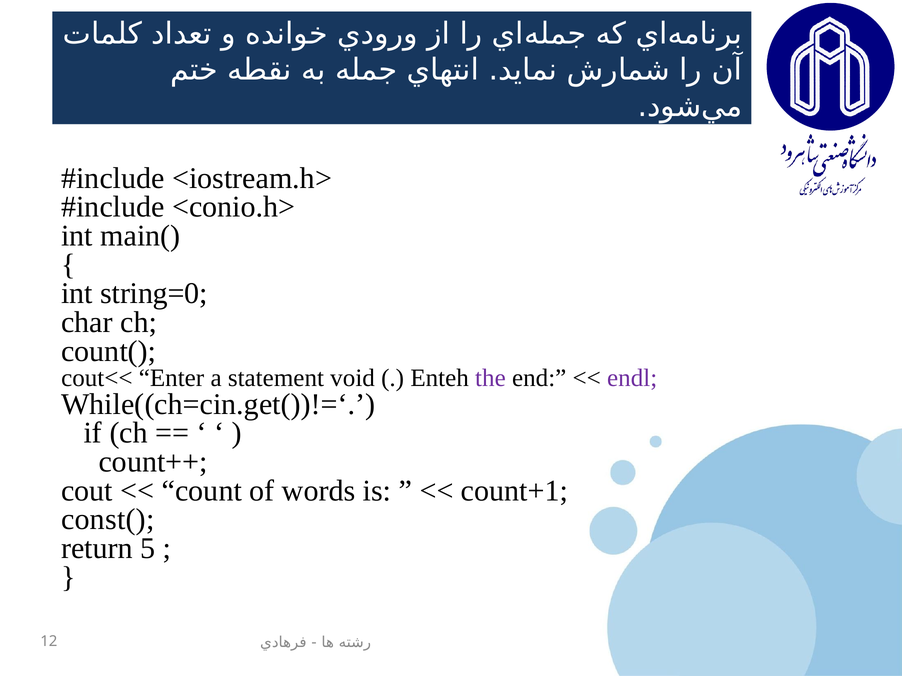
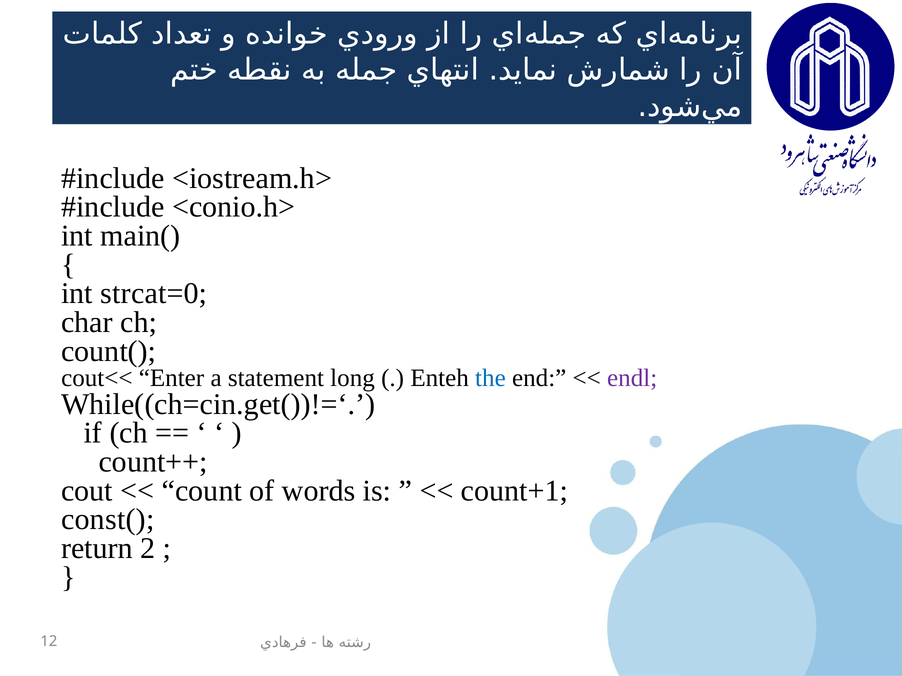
string=0: string=0 -> strcat=0 (154, 294)
void: void -> long (353, 378)
the colour: purple -> blue (490, 378)
5: 5 -> 2 (148, 549)
